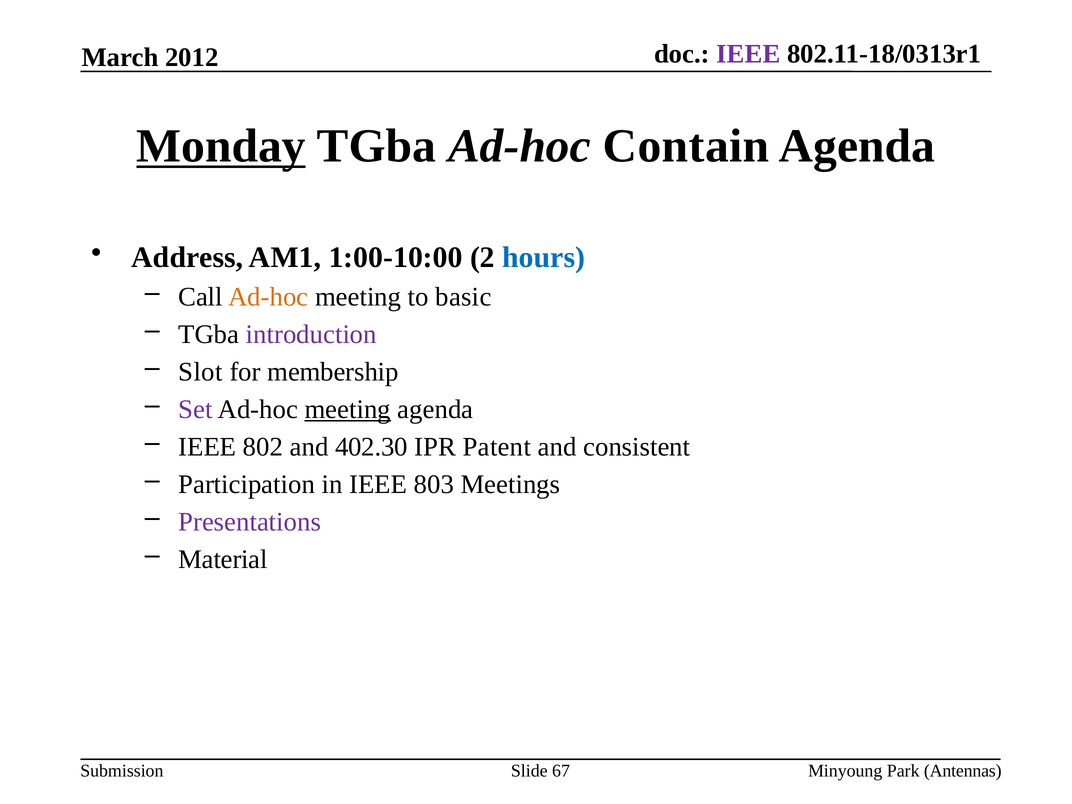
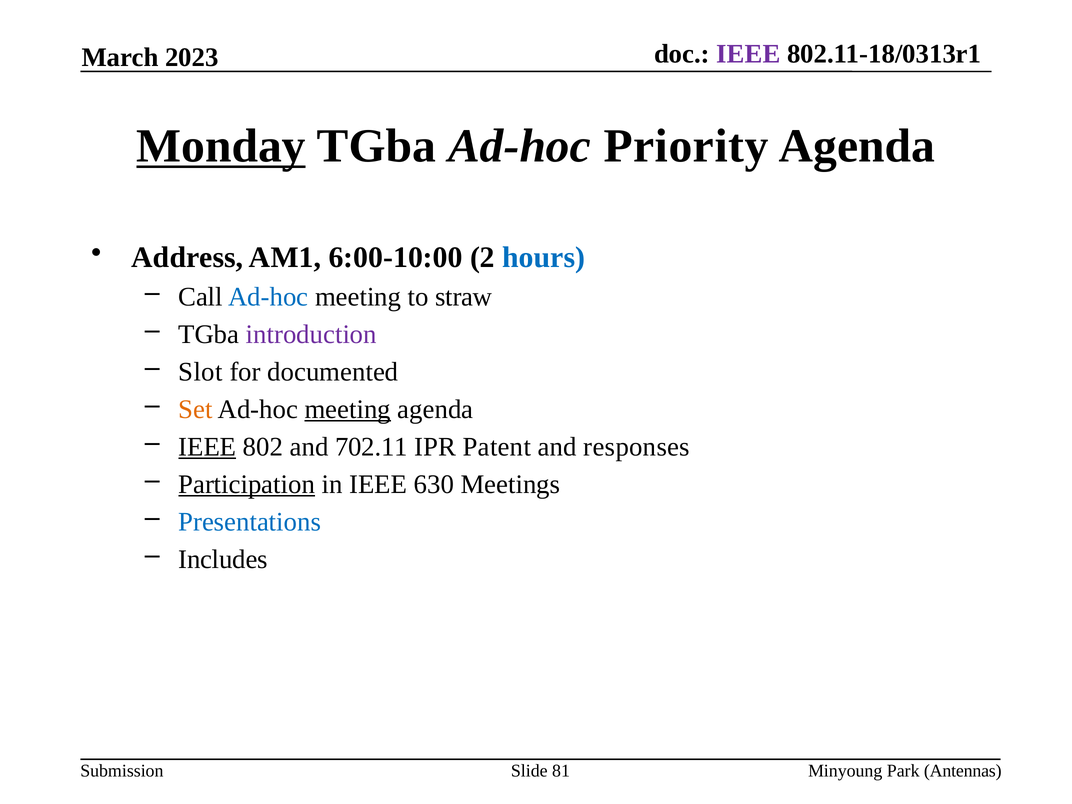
2012: 2012 -> 2023 (192, 57)
Contain: Contain -> Priority (686, 146)
1:00-10:00: 1:00-10:00 -> 6:00-10:00 (396, 258)
Ad-hoc colour: orange -> blue (268, 297)
basic: basic -> straw (464, 297)
membership: membership -> documented (333, 372)
Set colour: purple -> orange (195, 409)
IEEE underline: none -> present (207, 447)
402.30: 402.30 -> 702.11 (371, 447)
consistent: consistent -> responses (637, 447)
Participation underline: none -> present (247, 484)
803: 803 -> 630 (434, 484)
Presentations colour: purple -> blue (250, 522)
Material: Material -> Includes (223, 559)
67: 67 -> 81 (561, 771)
